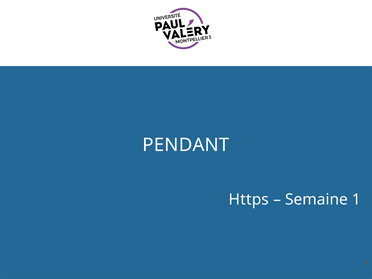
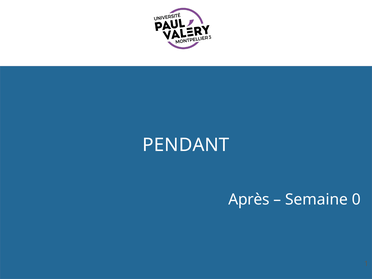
Https: Https -> Après (249, 199)
Semaine 1: 1 -> 0 (356, 199)
